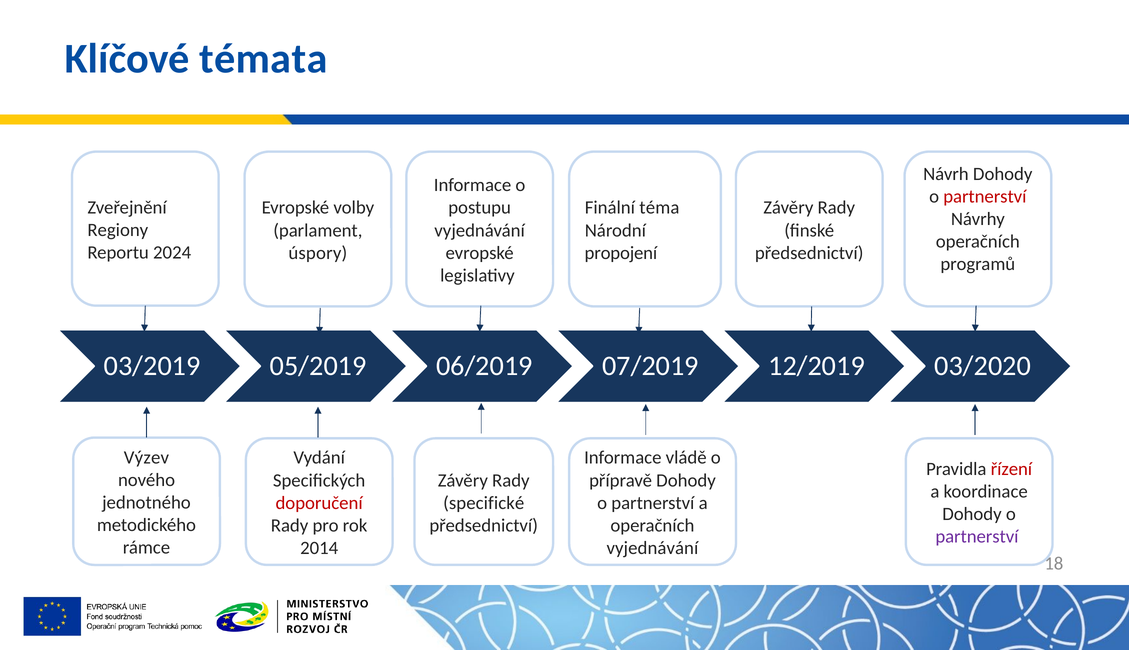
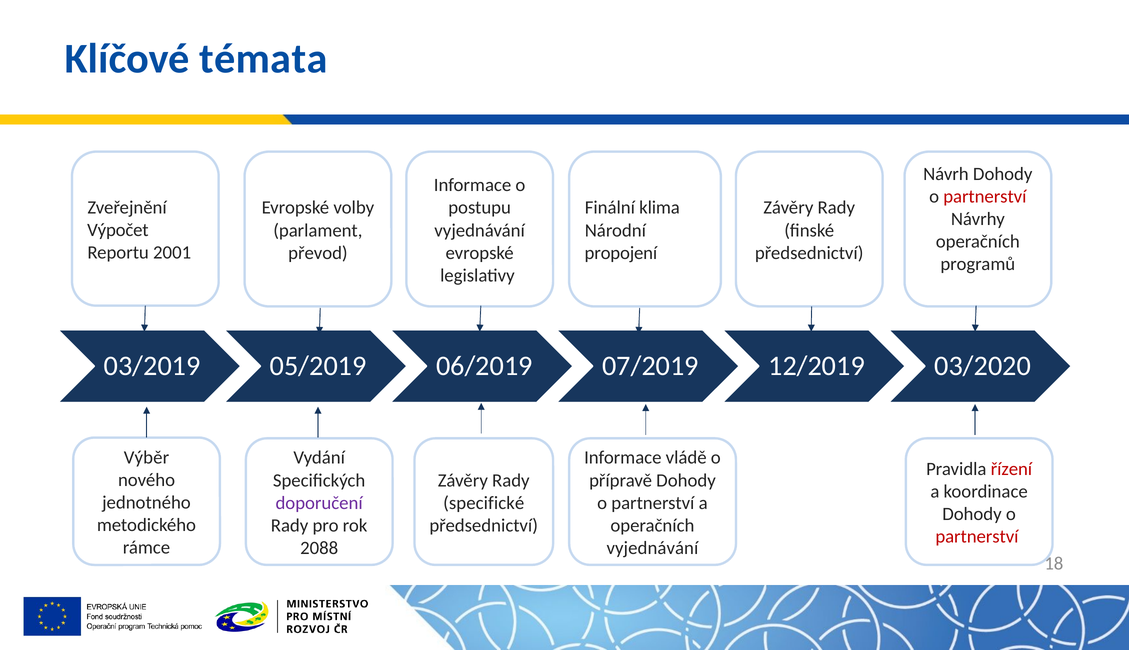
téma: téma -> klima (660, 208)
Regiony: Regiony -> Výpočet (118, 230)
2024: 2024 -> 2001 (172, 253)
úspory: úspory -> převod (318, 253)
Výzev: Výzev -> Výběr (146, 458)
doporučení colour: red -> purple (319, 503)
partnerství colour: purple -> red (977, 537)
2014: 2014 -> 2088 (319, 548)
